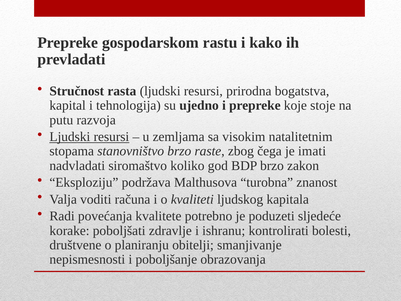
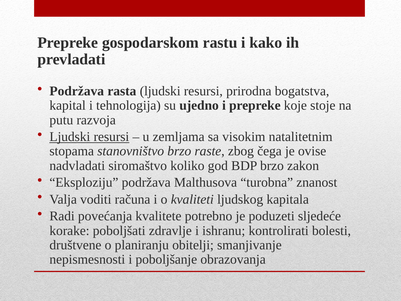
Stručnost: Stručnost -> Podržava (77, 91)
imati: imati -> ovise (312, 151)
